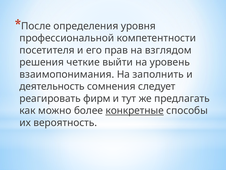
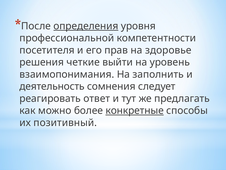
определения underline: none -> present (86, 26)
взглядом: взглядом -> здоровье (168, 50)
фирм: фирм -> ответ (97, 98)
вероятность: вероятность -> позитивный (65, 122)
